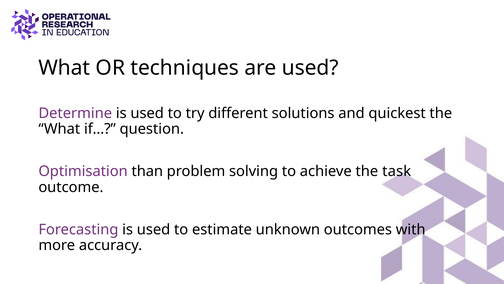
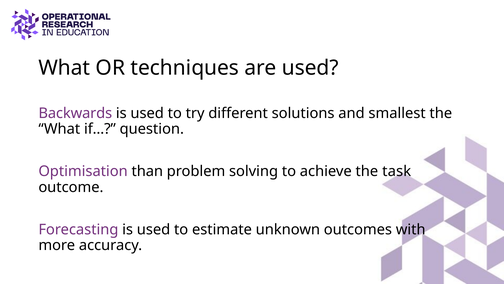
Determine: Determine -> Backwards (75, 113)
quickest: quickest -> smallest (397, 113)
